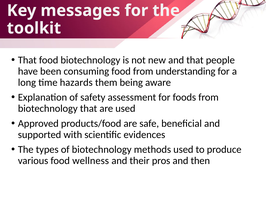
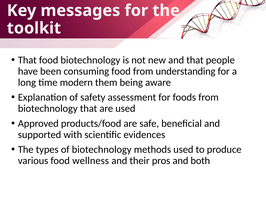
hazards: hazards -> modern (76, 82)
then: then -> both (200, 160)
